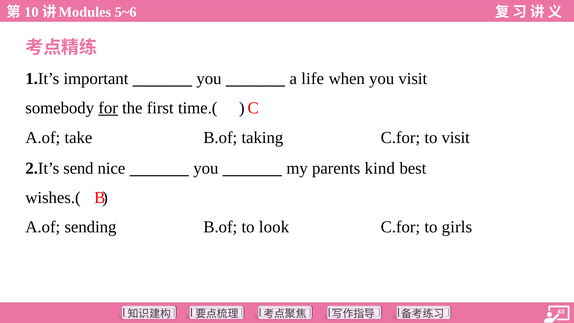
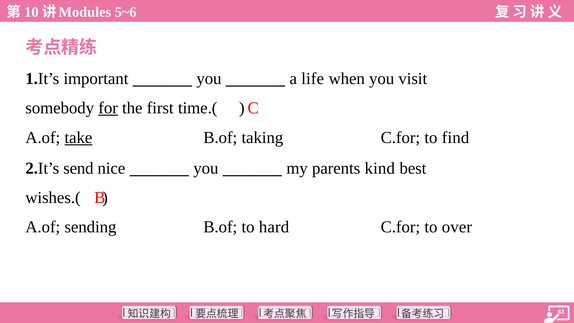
take underline: none -> present (78, 138)
to visit: visit -> find (456, 138)
look: look -> hard (274, 227)
girls: girls -> over (457, 227)
